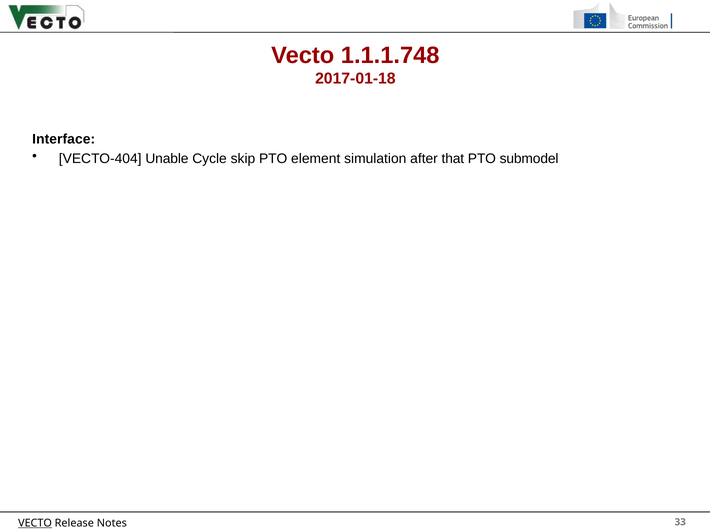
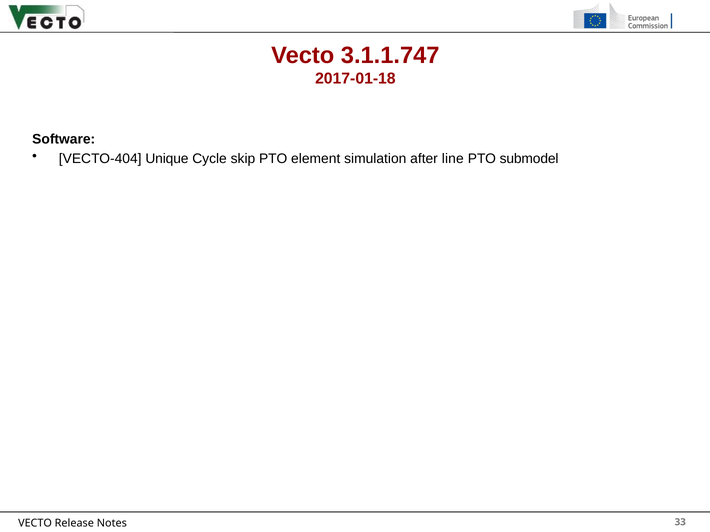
1.1.1.748: 1.1.1.748 -> 3.1.1.747 (390, 56)
Interface: Interface -> Software (64, 139)
Unable: Unable -> Unique (167, 159)
that: that -> line (453, 159)
VECTO underline: present -> none (35, 524)
